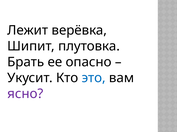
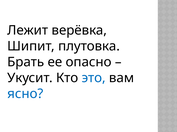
ясно colour: purple -> blue (25, 94)
